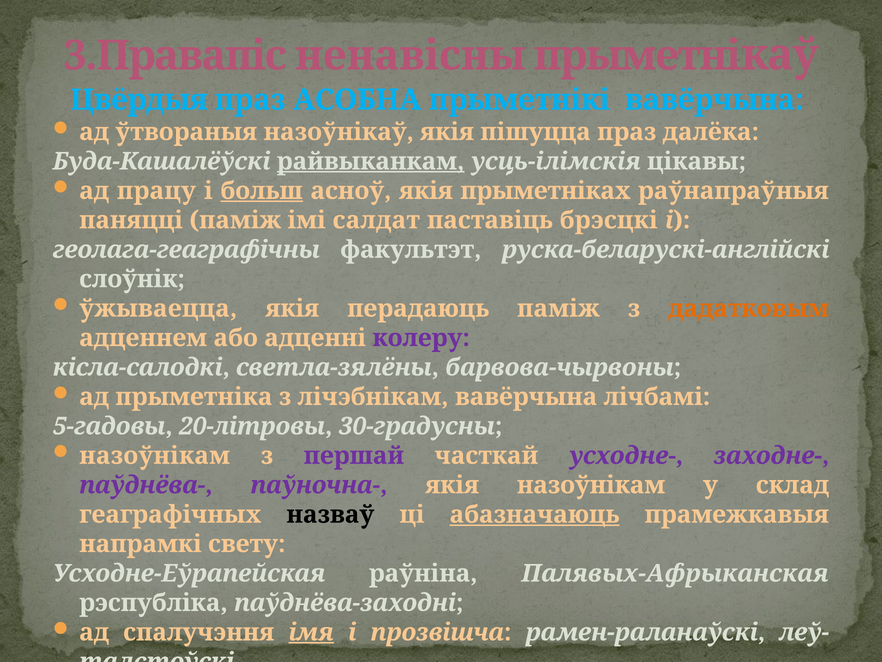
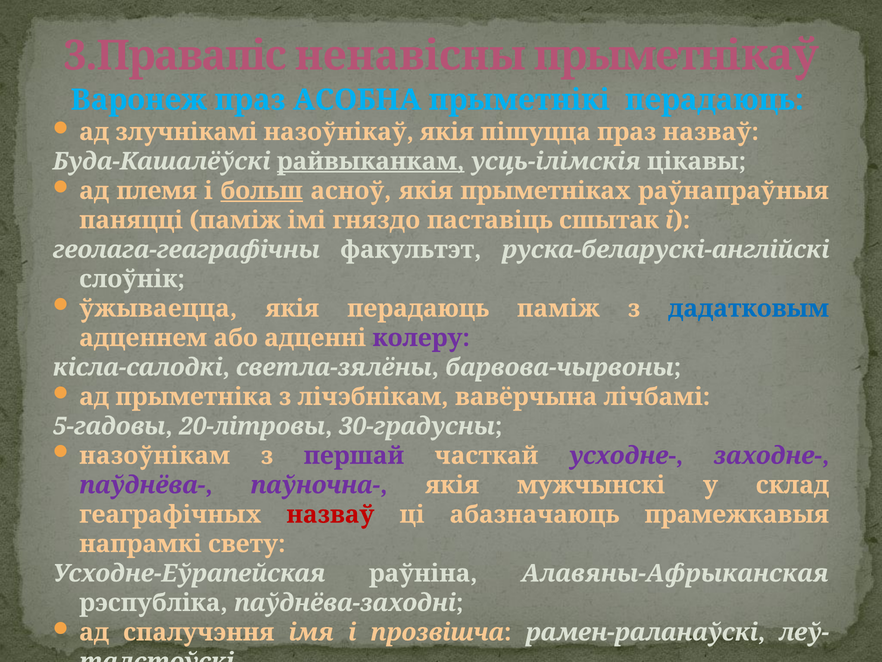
Цвёрдыя: Цвёрдыя -> Варонеж (139, 100)
прыметнікі вавёрчына: вавёрчына -> перадаюць (714, 100)
ўтвораныя: ўтвораныя -> злучнікамі (186, 132)
праз далёка: далёка -> назваў (711, 132)
працу: працу -> племя (157, 191)
салдат: салдат -> гняздо (376, 220)
брэсцкі: брэсцкі -> сшытак (609, 220)
дадатковым colour: orange -> blue (749, 308)
якія назоўнікам: назоўнікам -> мужчынскі (591, 485)
назваў colour: black -> red (330, 514)
абазначаюць underline: present -> none (535, 514)
Палявых-Афрыканская: Палявых-Афрыканская -> Алавяны-Афрыканская (675, 573)
імя underline: present -> none (311, 632)
